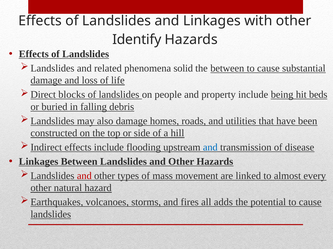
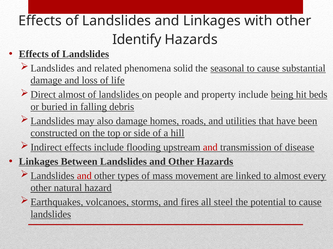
the between: between -> seasonal (227, 68)
blocks: blocks -> almost (72, 95)
and colour: blue -> red (210, 148)
adds: adds -> steel (223, 203)
